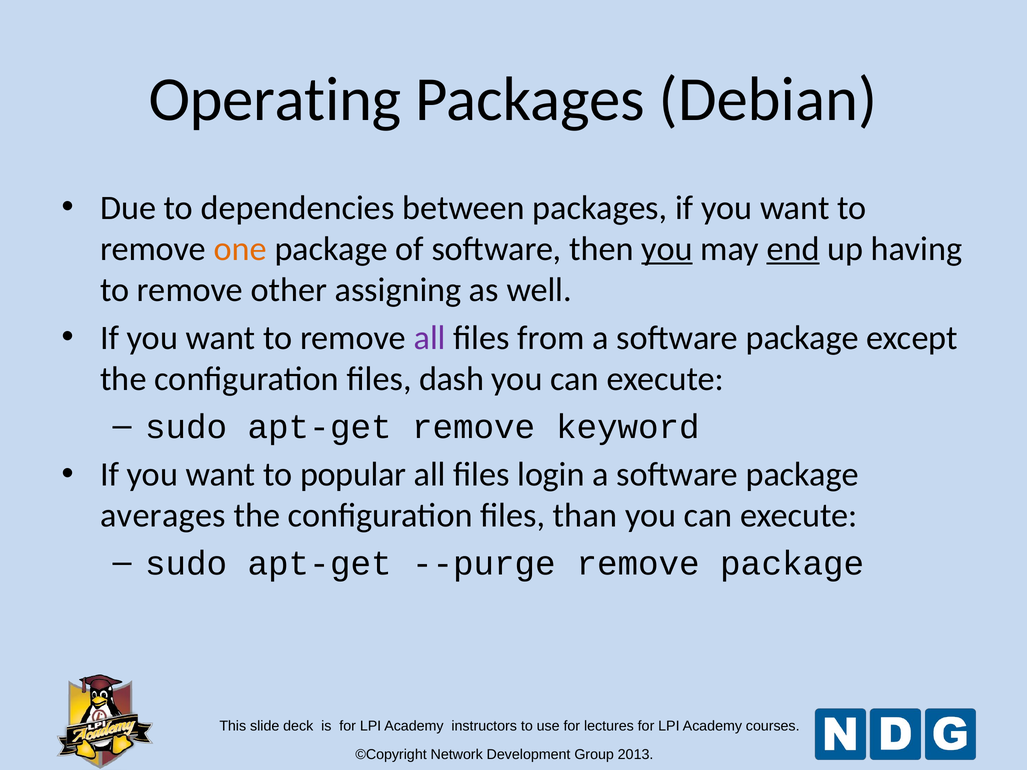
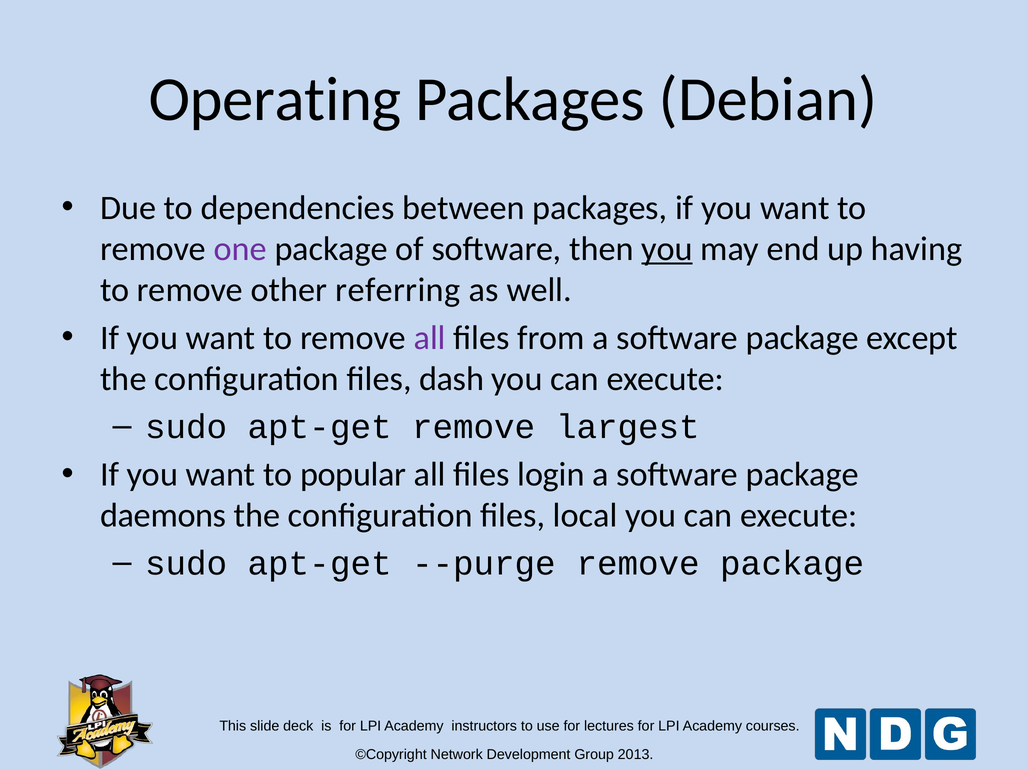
one colour: orange -> purple (240, 249)
end underline: present -> none (793, 249)
assigning: assigning -> referring (398, 290)
keyword: keyword -> largest (628, 427)
averages: averages -> daemons (163, 516)
than: than -> local (585, 516)
